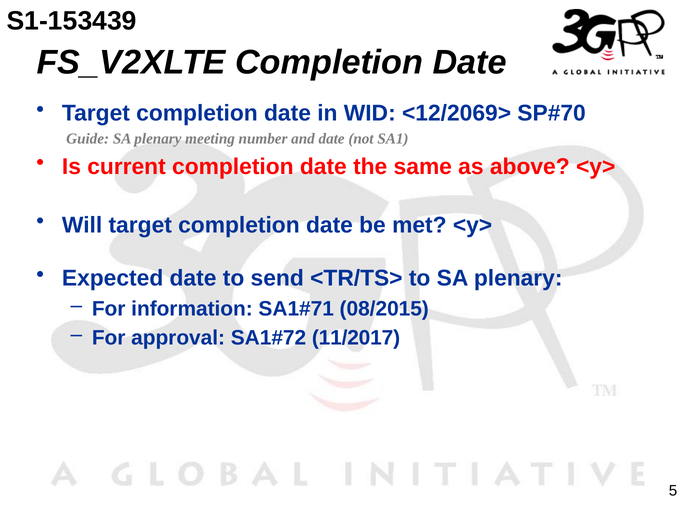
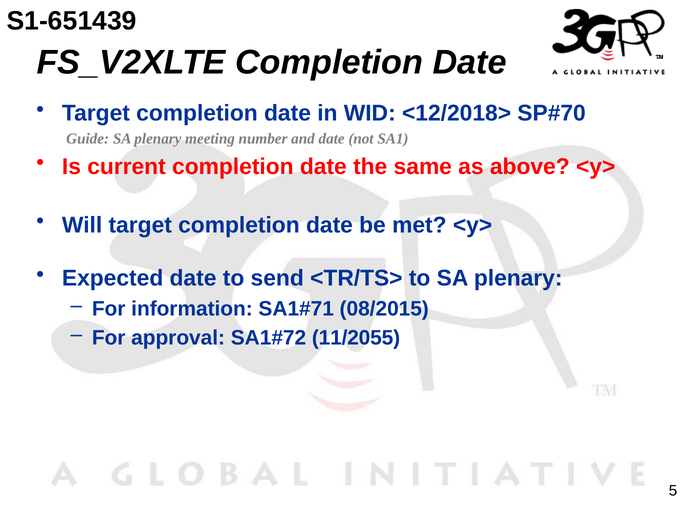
S1-153439: S1-153439 -> S1-651439 (72, 21)
<12/2069>: <12/2069> -> <12/2018> (457, 113)
11/2017: 11/2017 -> 11/2055 (356, 338)
